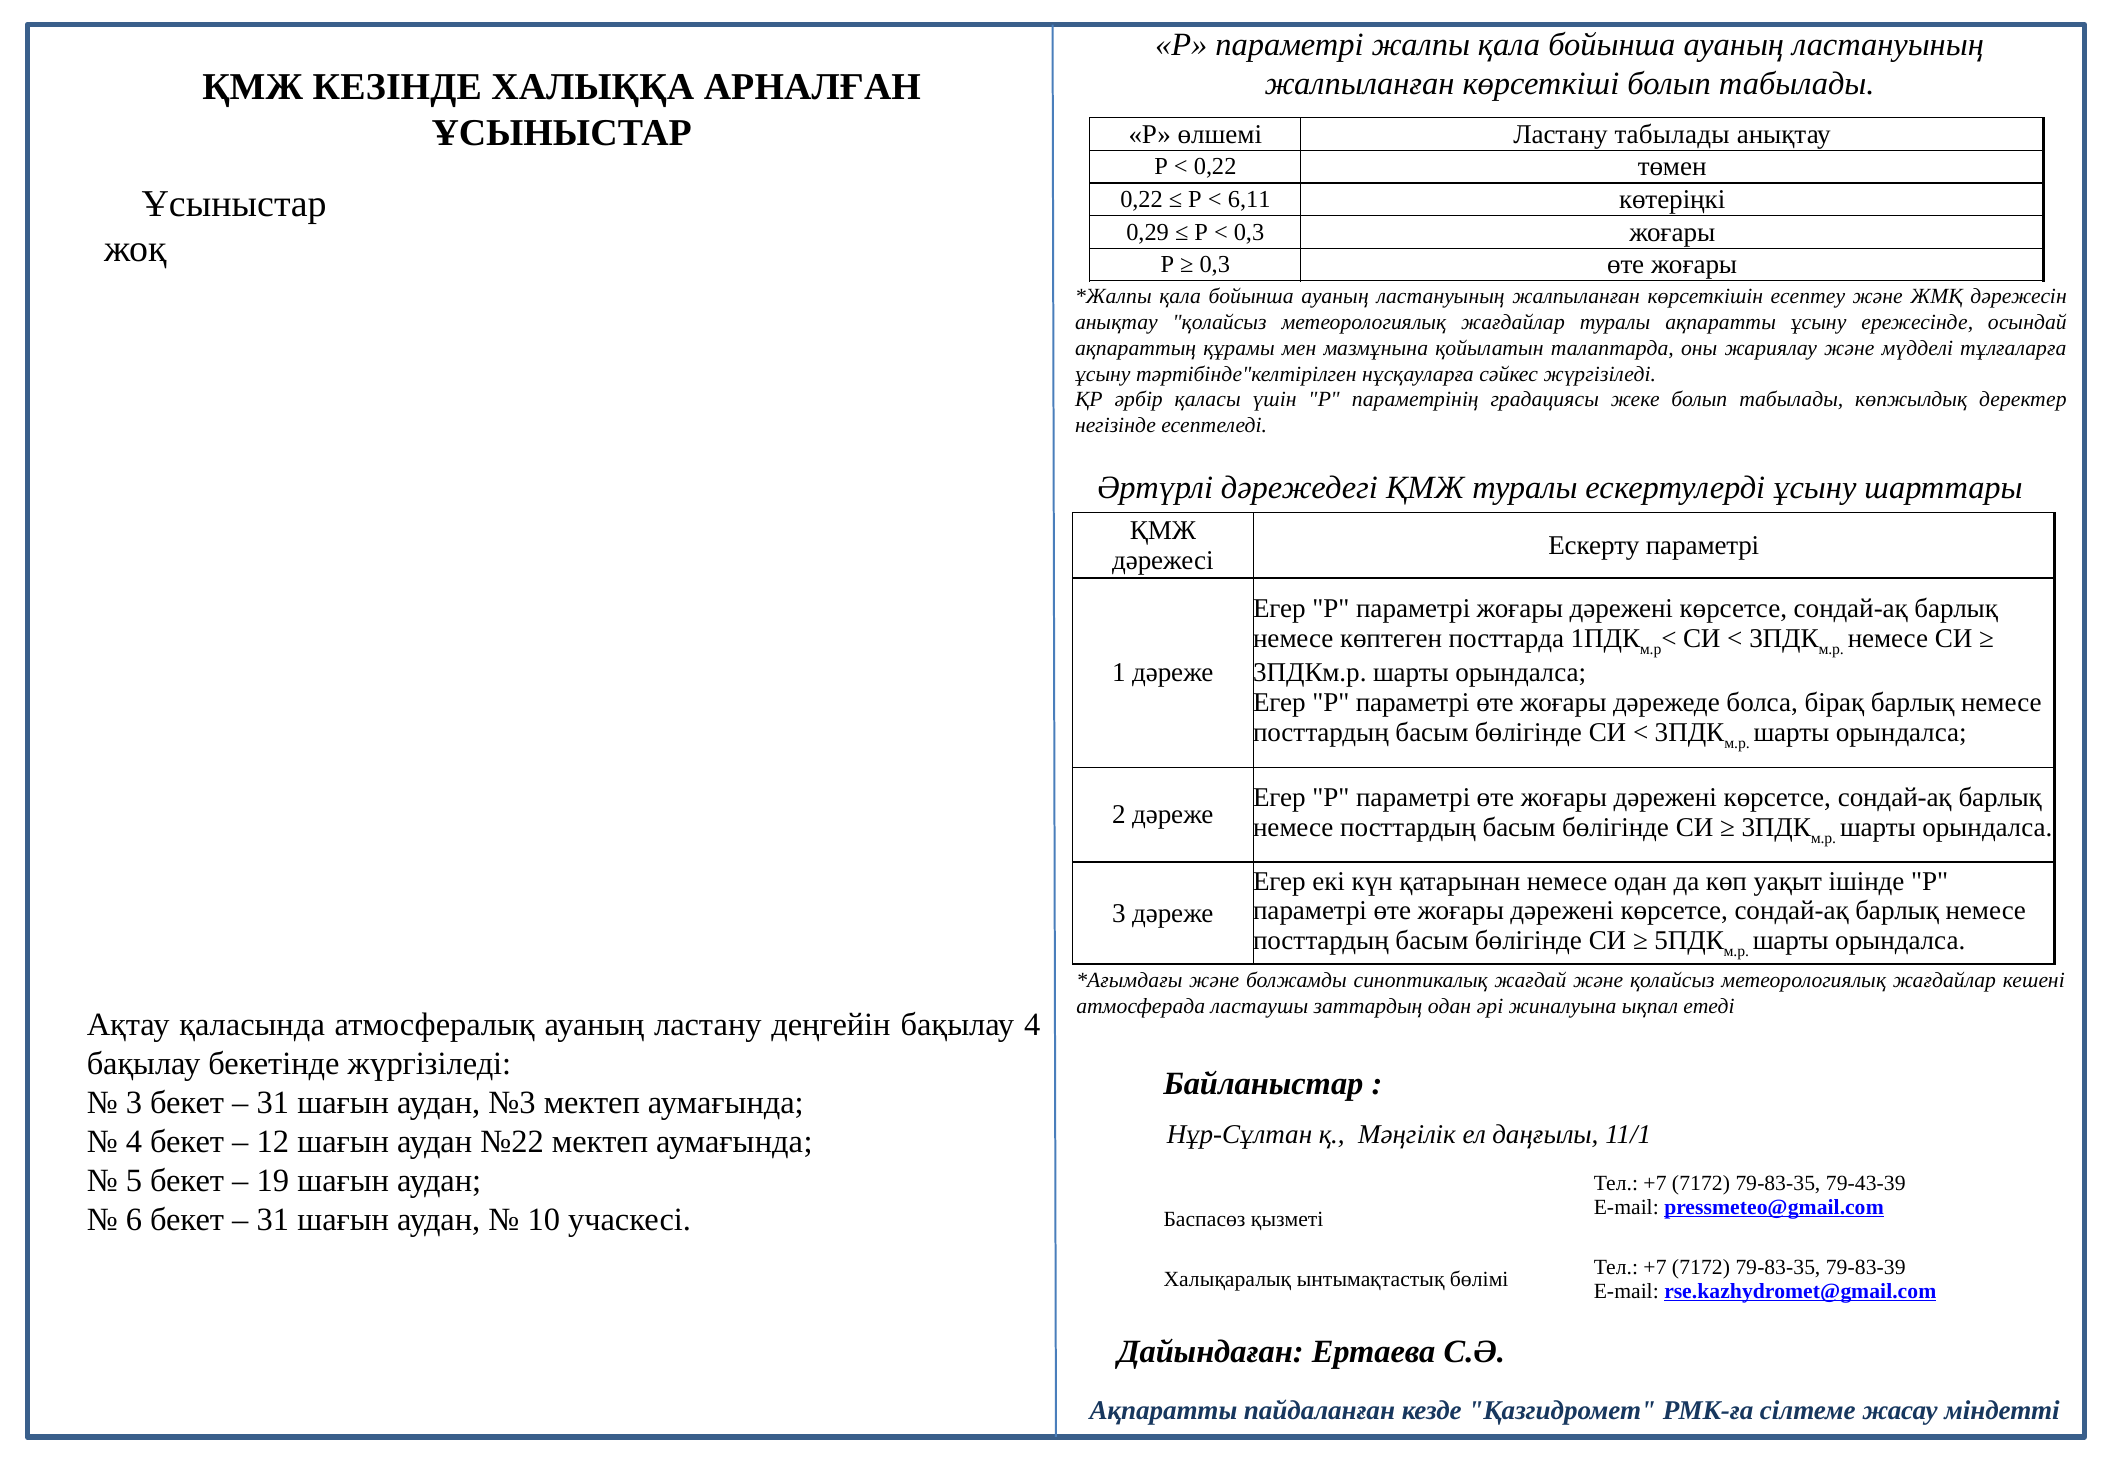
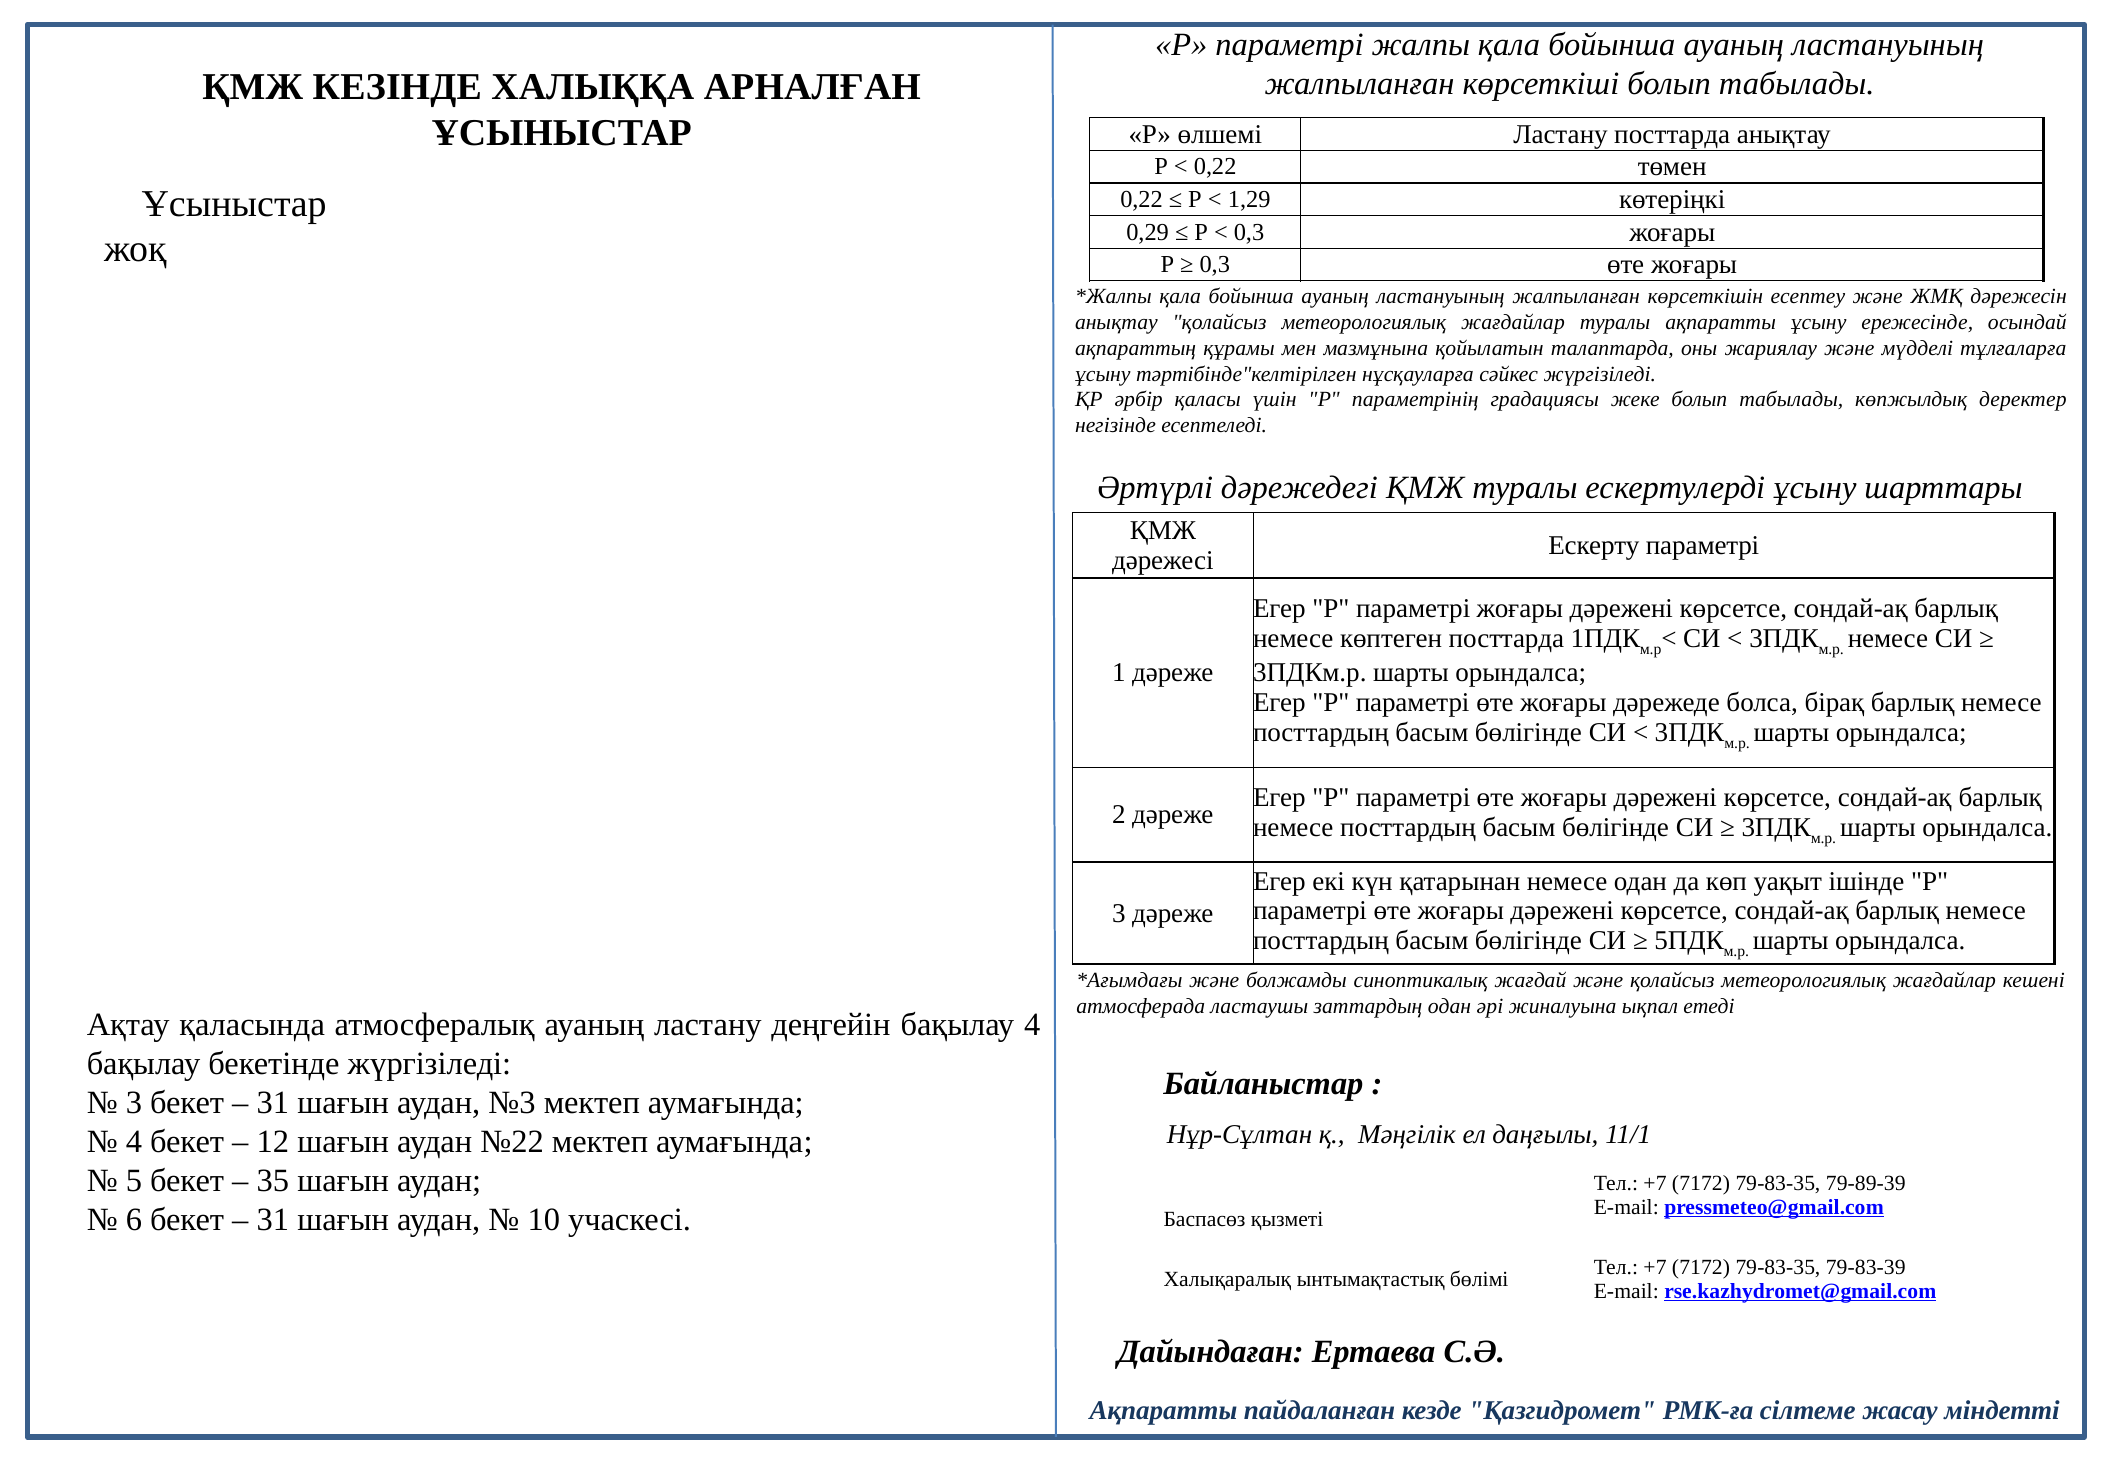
Ластану табылады: табылады -> посттарда (1672, 134)
6,11: 6,11 -> 1,29 (1249, 200)
19: 19 -> 35 (273, 1181)
79-43-39: 79-43-39 -> 79-89-39 (1866, 1183)
